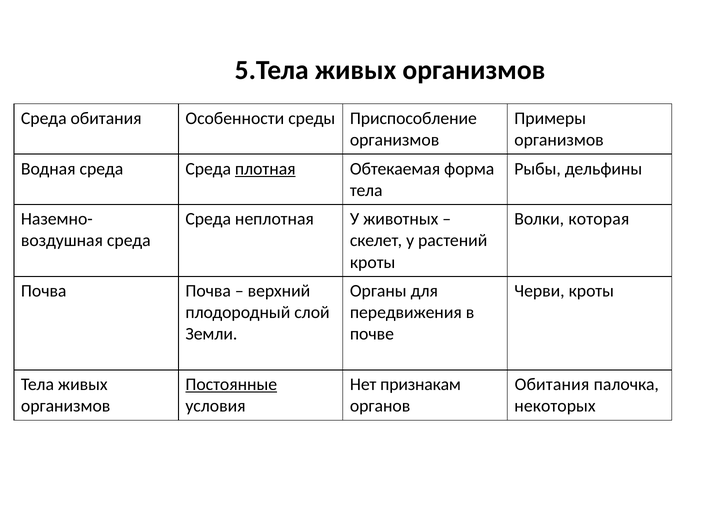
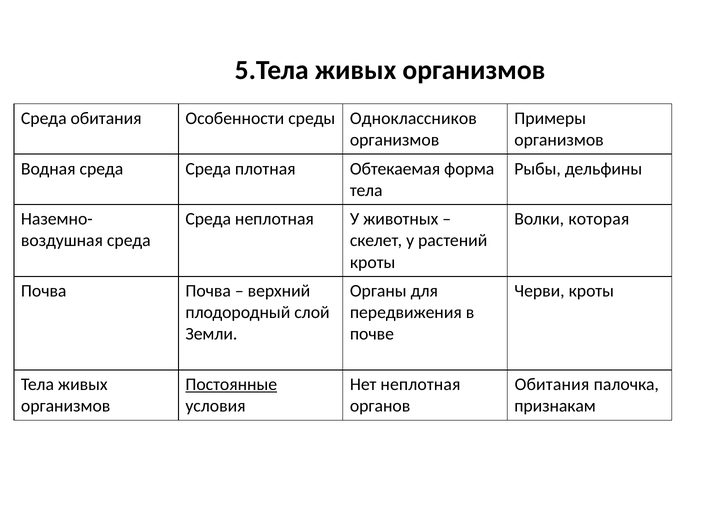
Приспособление: Приспособление -> Одноклассников (413, 118)
плотная underline: present -> none (265, 169)
Нет признакам: признакам -> неплотная (420, 384)
некоторых: некоторых -> признакам (555, 406)
